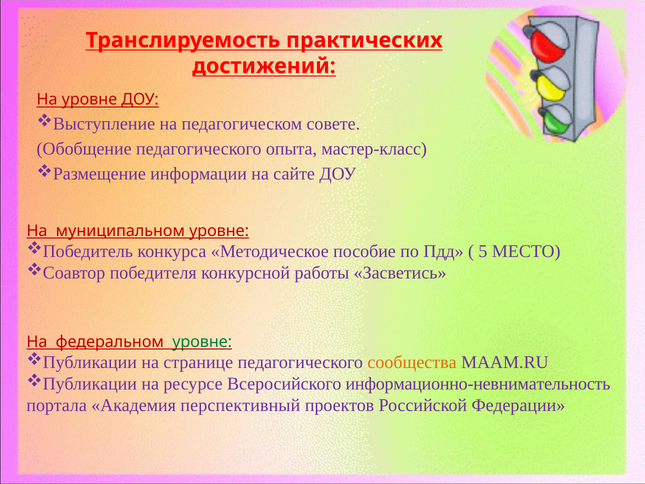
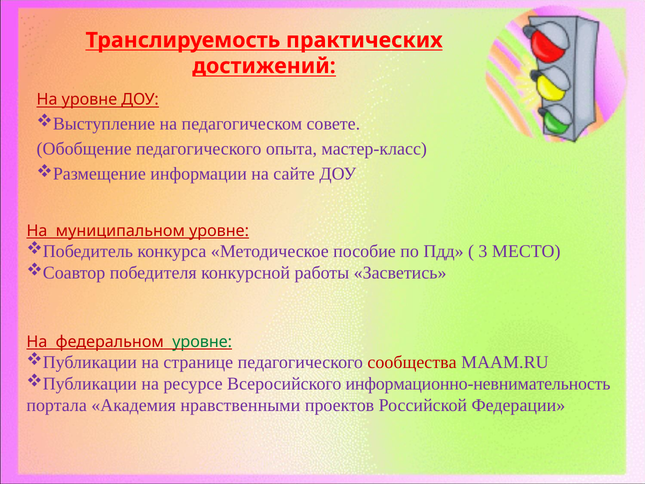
5: 5 -> 3 (483, 251)
сообщества colour: orange -> red (412, 362)
перспективный: перспективный -> нравственными (240, 405)
